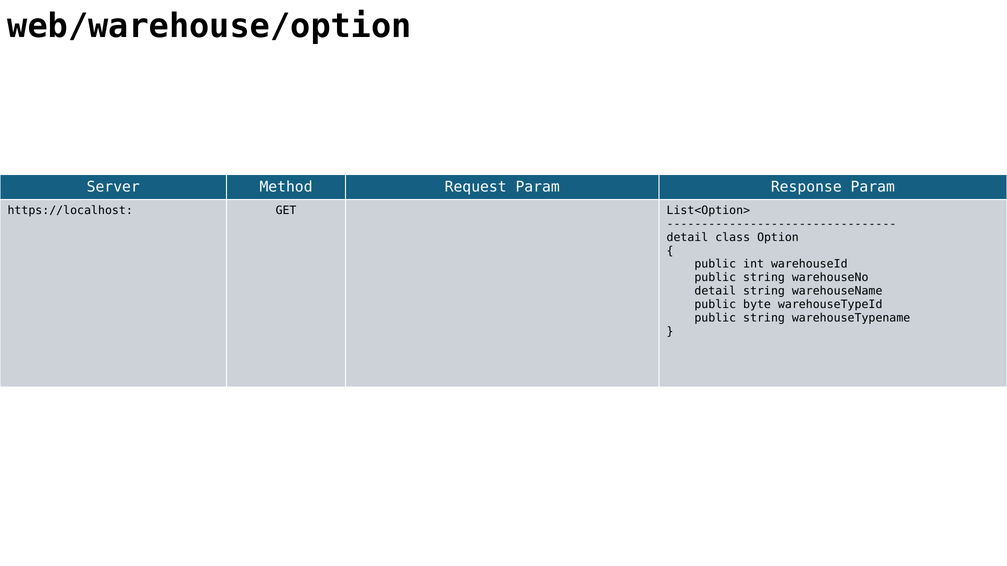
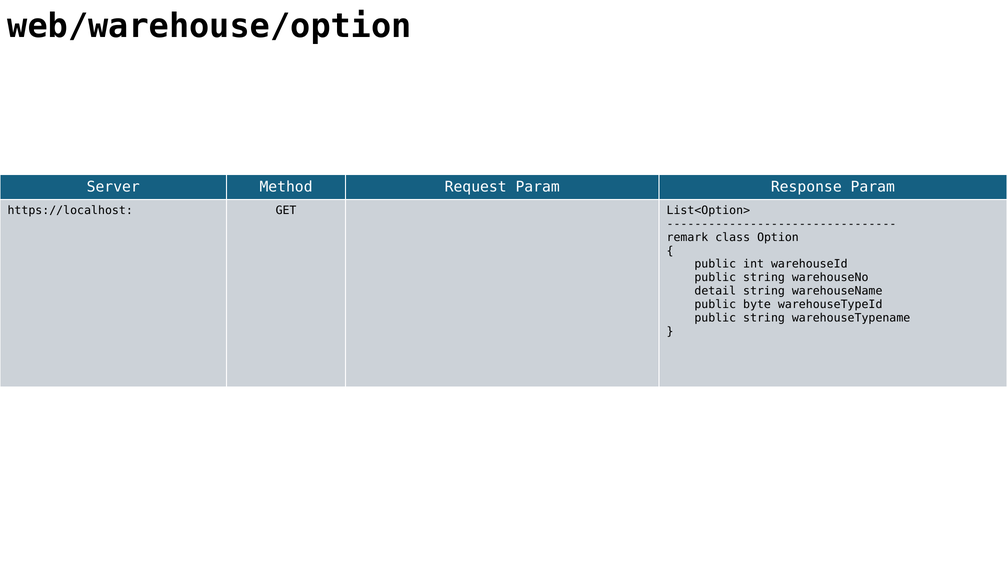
detail: detail -> remark (687, 237)
